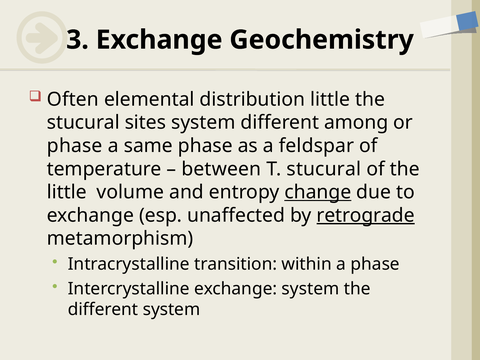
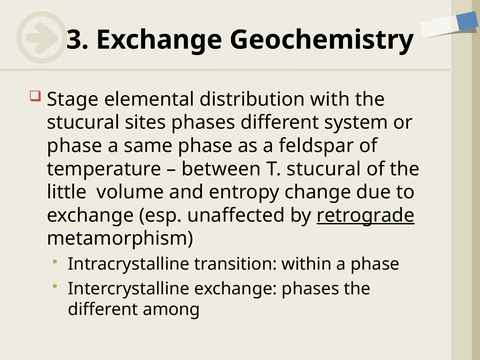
Often: Often -> Stage (73, 99)
distribution little: little -> with (330, 99)
sites system: system -> phases (203, 123)
among: among -> system (356, 123)
change underline: present -> none (318, 192)
exchange system: system -> phases (311, 289)
different system: system -> among (172, 310)
